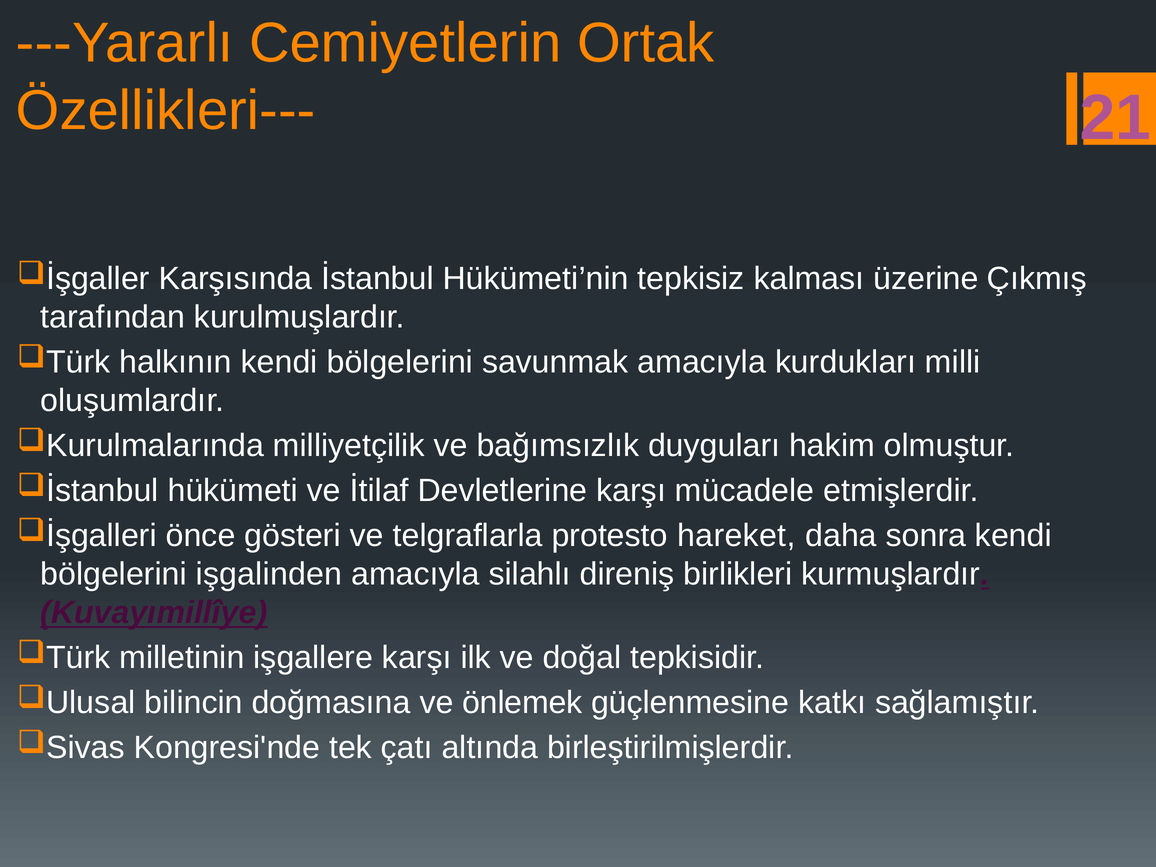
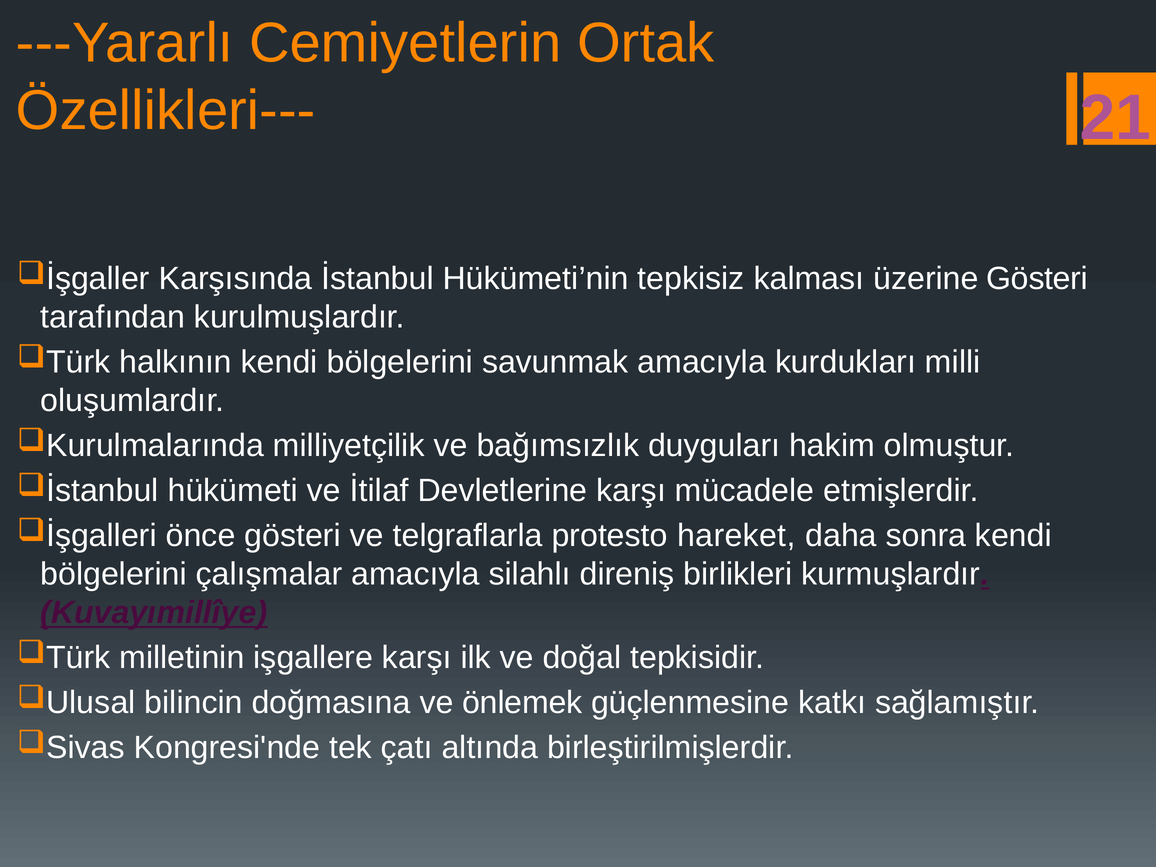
üzerine Çıkmış: Çıkmış -> Gösteri (1037, 279)
işgalinden: işgalinden -> çalışmalar (269, 574)
